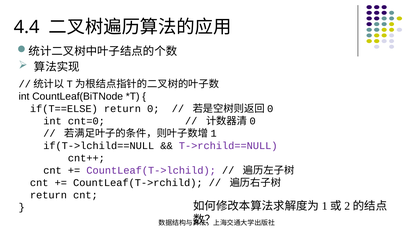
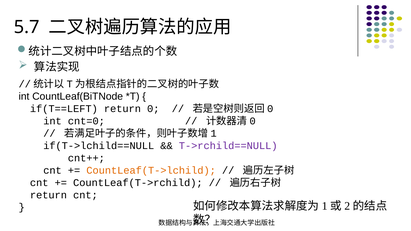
4.4: 4.4 -> 5.7 (27, 27)
if(T==ELSE: if(T==ELSE -> if(T==LEFT (64, 109)
CountLeaf(T->lchild colour: purple -> orange (151, 170)
